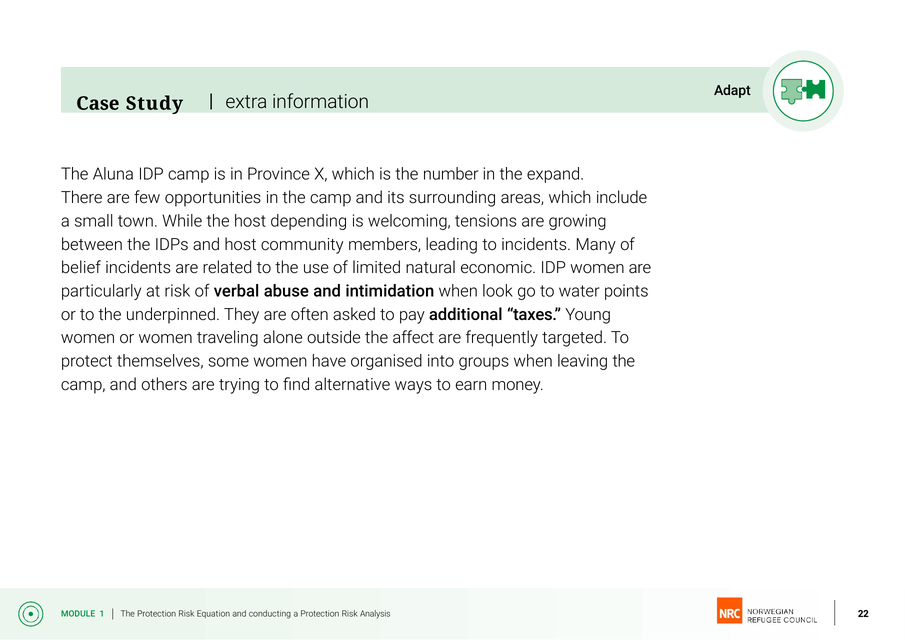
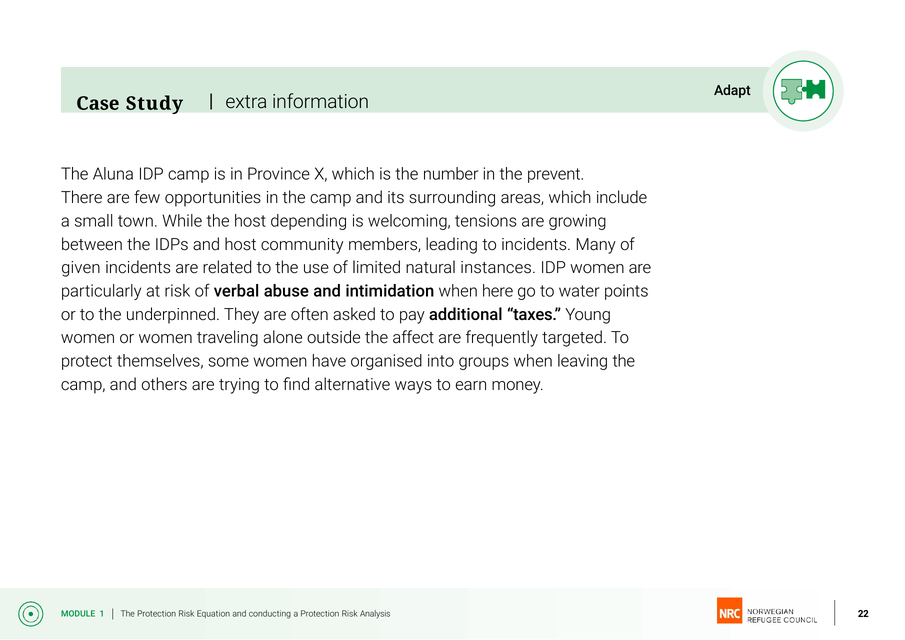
expand: expand -> prevent (556, 174)
belief: belief -> given (81, 268)
economic: economic -> instances (498, 268)
look: look -> here (498, 291)
